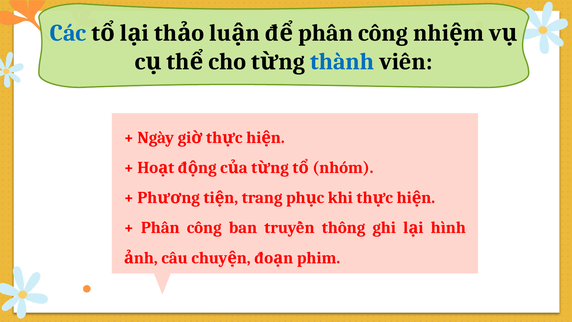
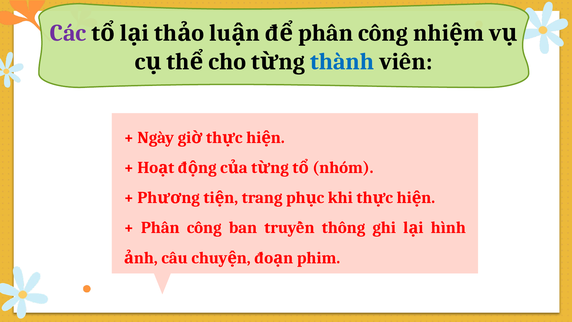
Các colour: blue -> purple (68, 33)
